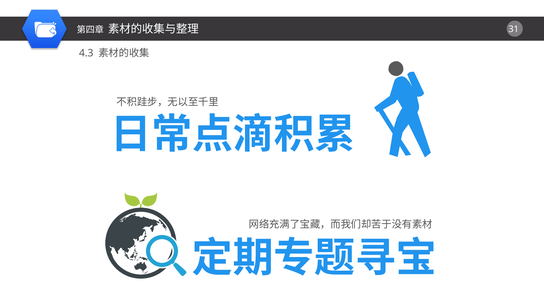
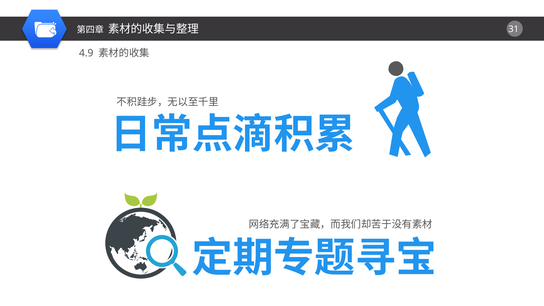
4.3: 4.3 -> 4.9 (86, 53)
